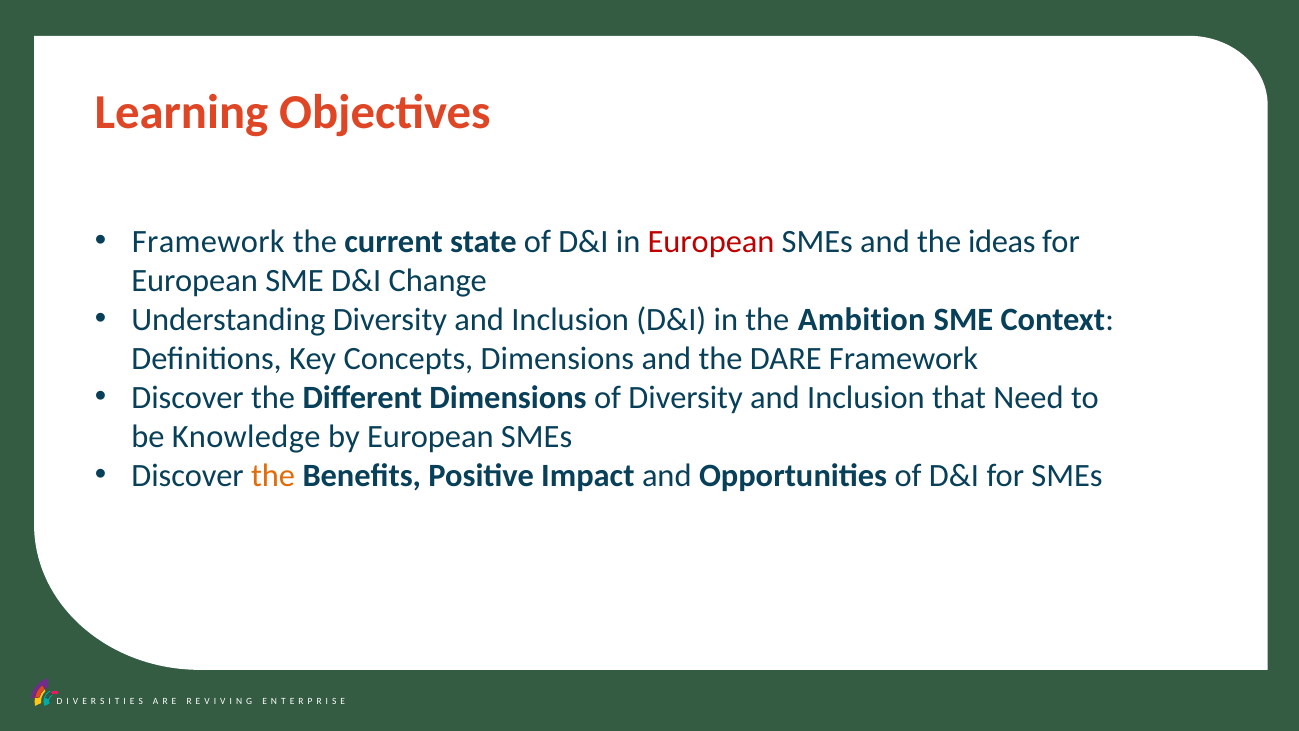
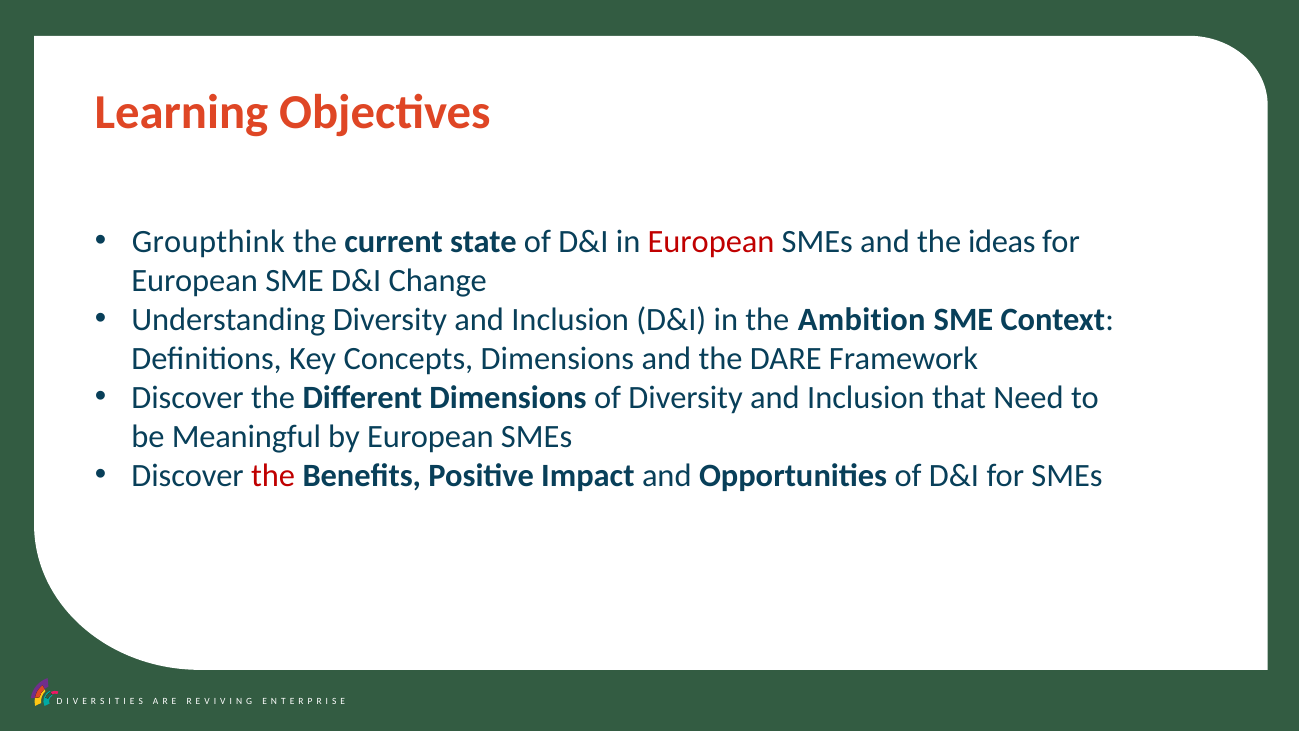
Framework: Framework -> Groupthink (208, 241)
Knowledge: Knowledge -> Meaningful (246, 436)
the colour: orange -> red (273, 475)
